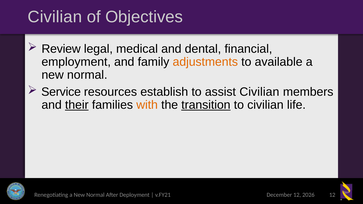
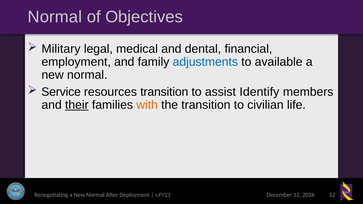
Civilian: Civilian -> Normal (55, 17)
Review: Review -> Military (61, 49)
adjustments colour: orange -> blue (205, 62)
resources establish: establish -> transition (164, 92)
assist Civilian: Civilian -> Identify (259, 92)
transition underline: present -> none (206, 105)
